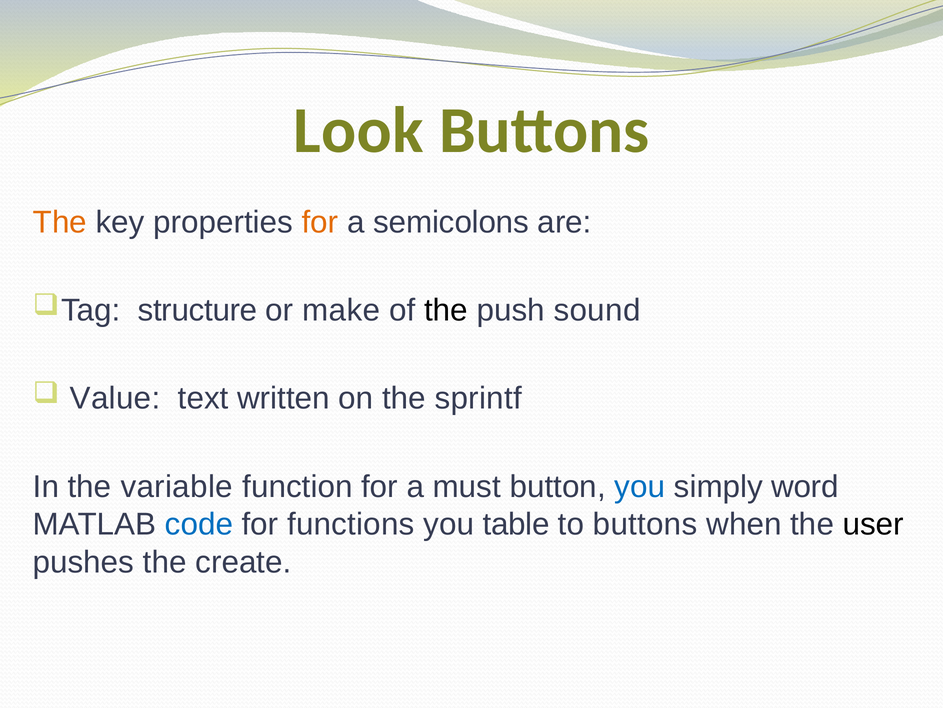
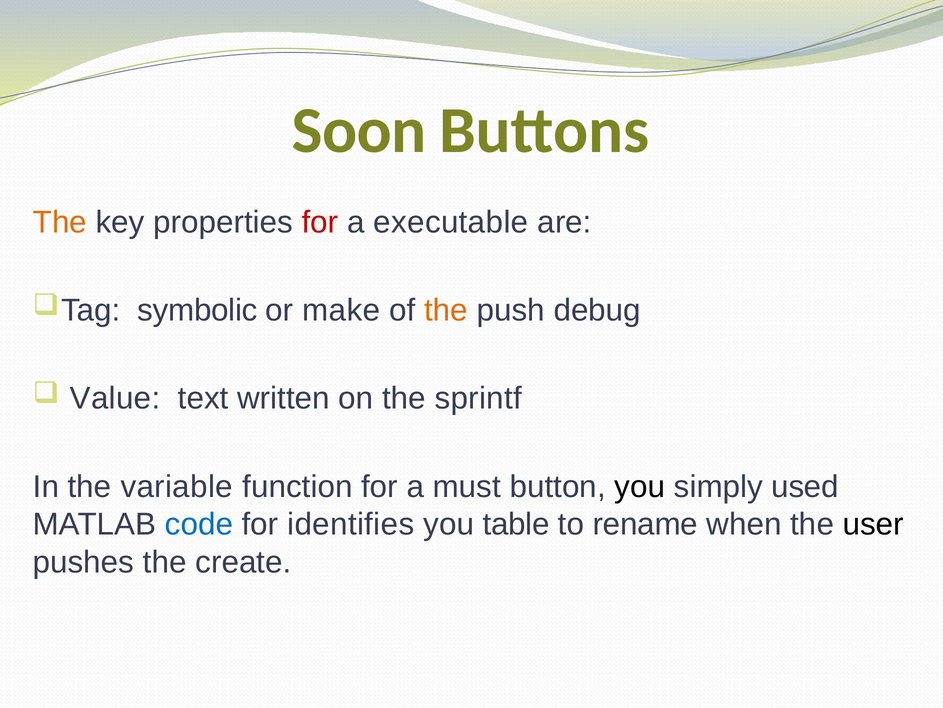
Look: Look -> Soon (359, 130)
for colour: orange -> red (320, 222)
semicolons: semicolons -> executable (451, 222)
structure: structure -> symbolic (197, 310)
the colour: black -> orange (446, 310)
sound: sound -> debug (597, 310)
you colour: blue -> black (640, 486)
word: word -> used (805, 486)
functions: functions -> identifies (351, 524)
to buttons: buttons -> rename (645, 524)
